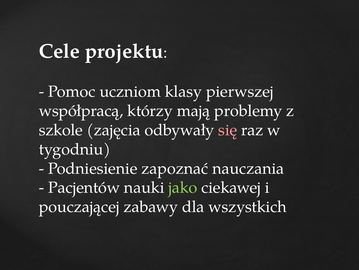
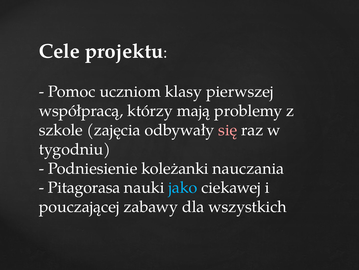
zapoznać: zapoznać -> koleżanki (175, 168)
Pacjentów: Pacjentów -> Pitagorasa (84, 187)
jako colour: light green -> light blue (183, 187)
